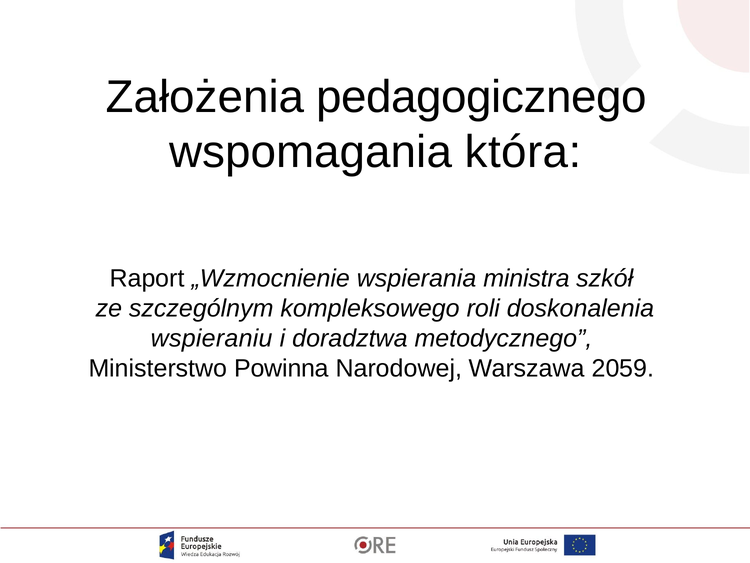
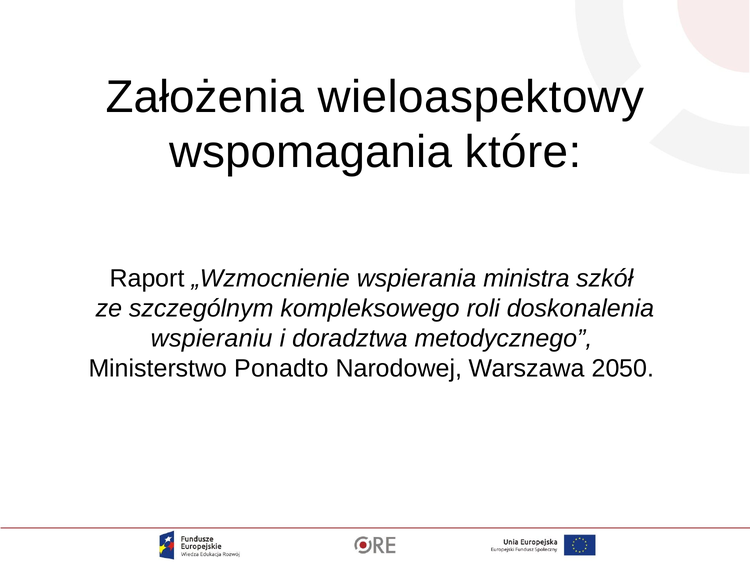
pedagogicznego: pedagogicznego -> wieloaspektowy (481, 97)
która: która -> które (523, 152)
Powinna: Powinna -> Ponadto (281, 368)
2059: 2059 -> 2050 (623, 368)
